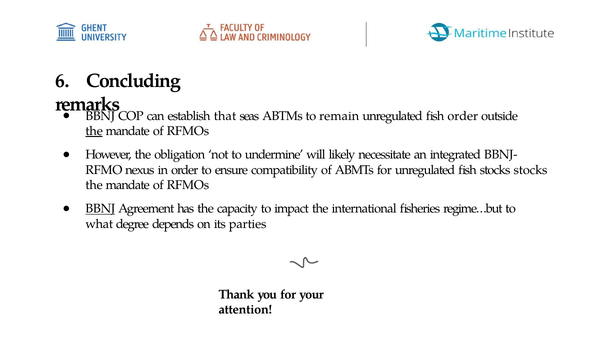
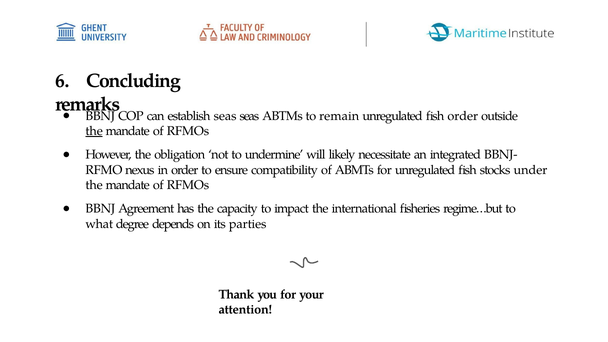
establish that: that -> seas (225, 116)
stocks stocks: stocks -> under (530, 170)
BBNJ underline: present -> none (100, 209)
